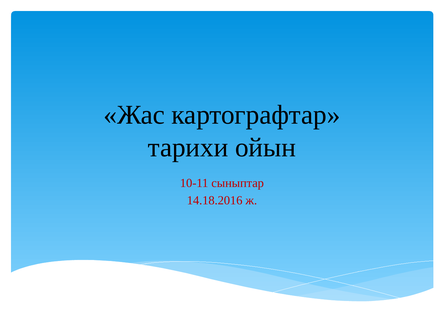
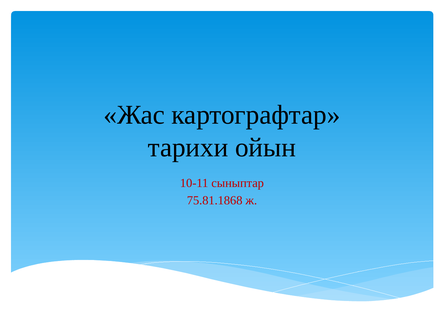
14.18.2016: 14.18.2016 -> 75.81.1868 (215, 200)
